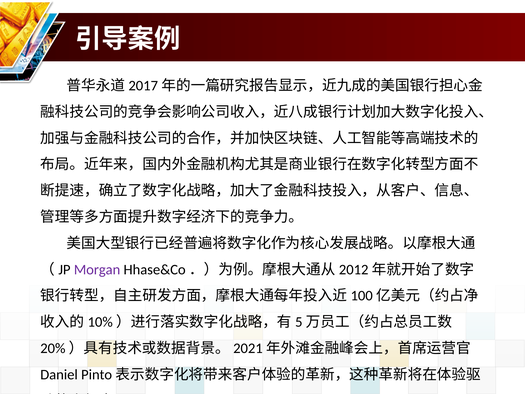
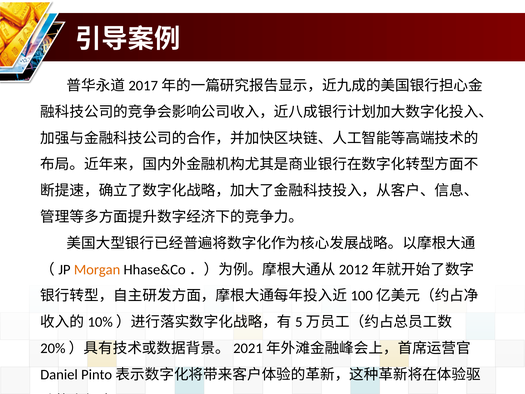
Morgan colour: purple -> orange (97, 269)
